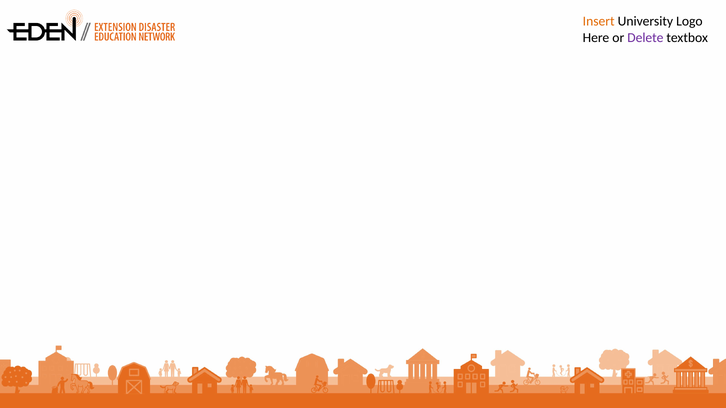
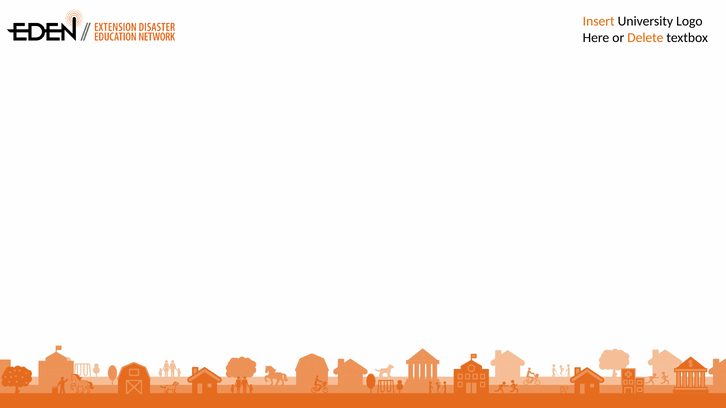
Delete colour: purple -> orange (645, 38)
